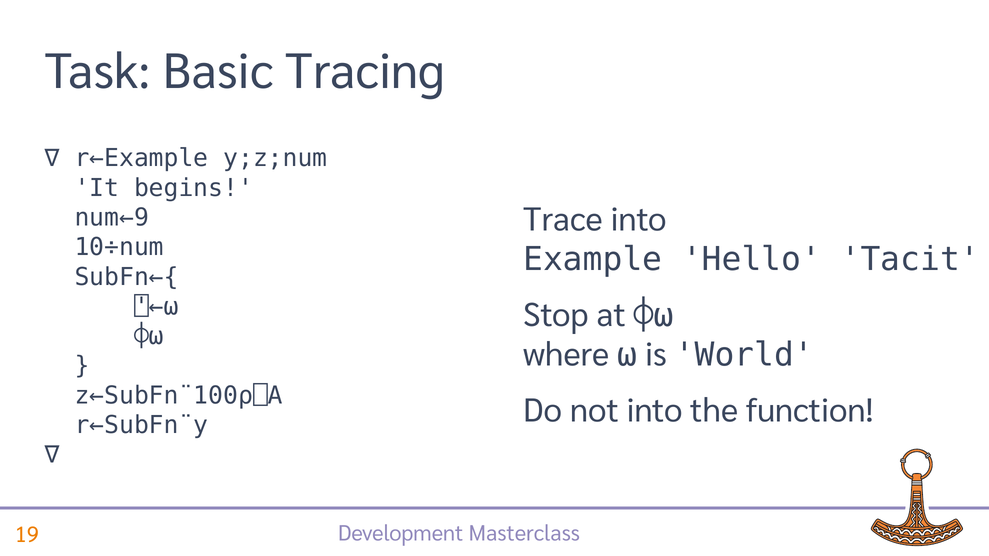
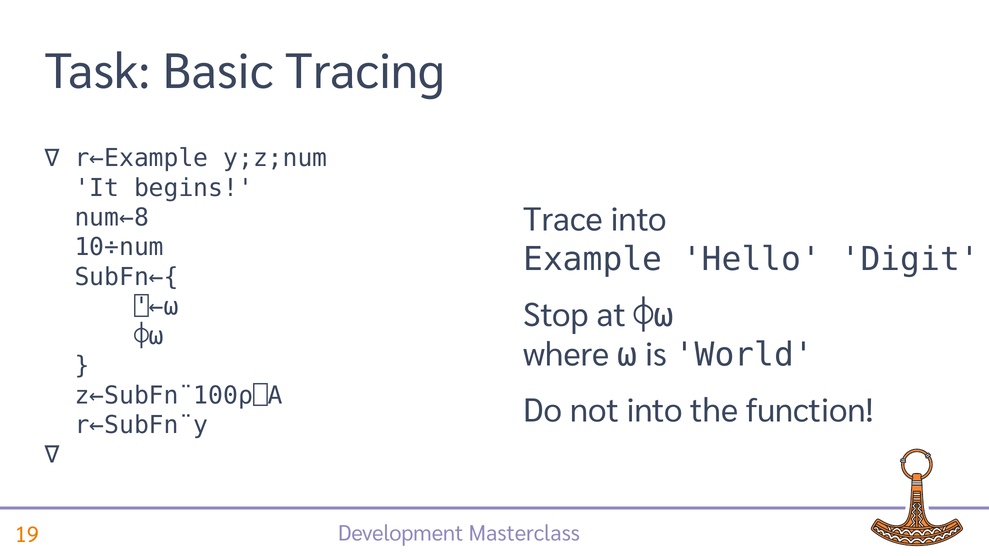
num←9: num←9 -> num←8 (112, 218)
Tacit: Tacit -> Digit (910, 259)
